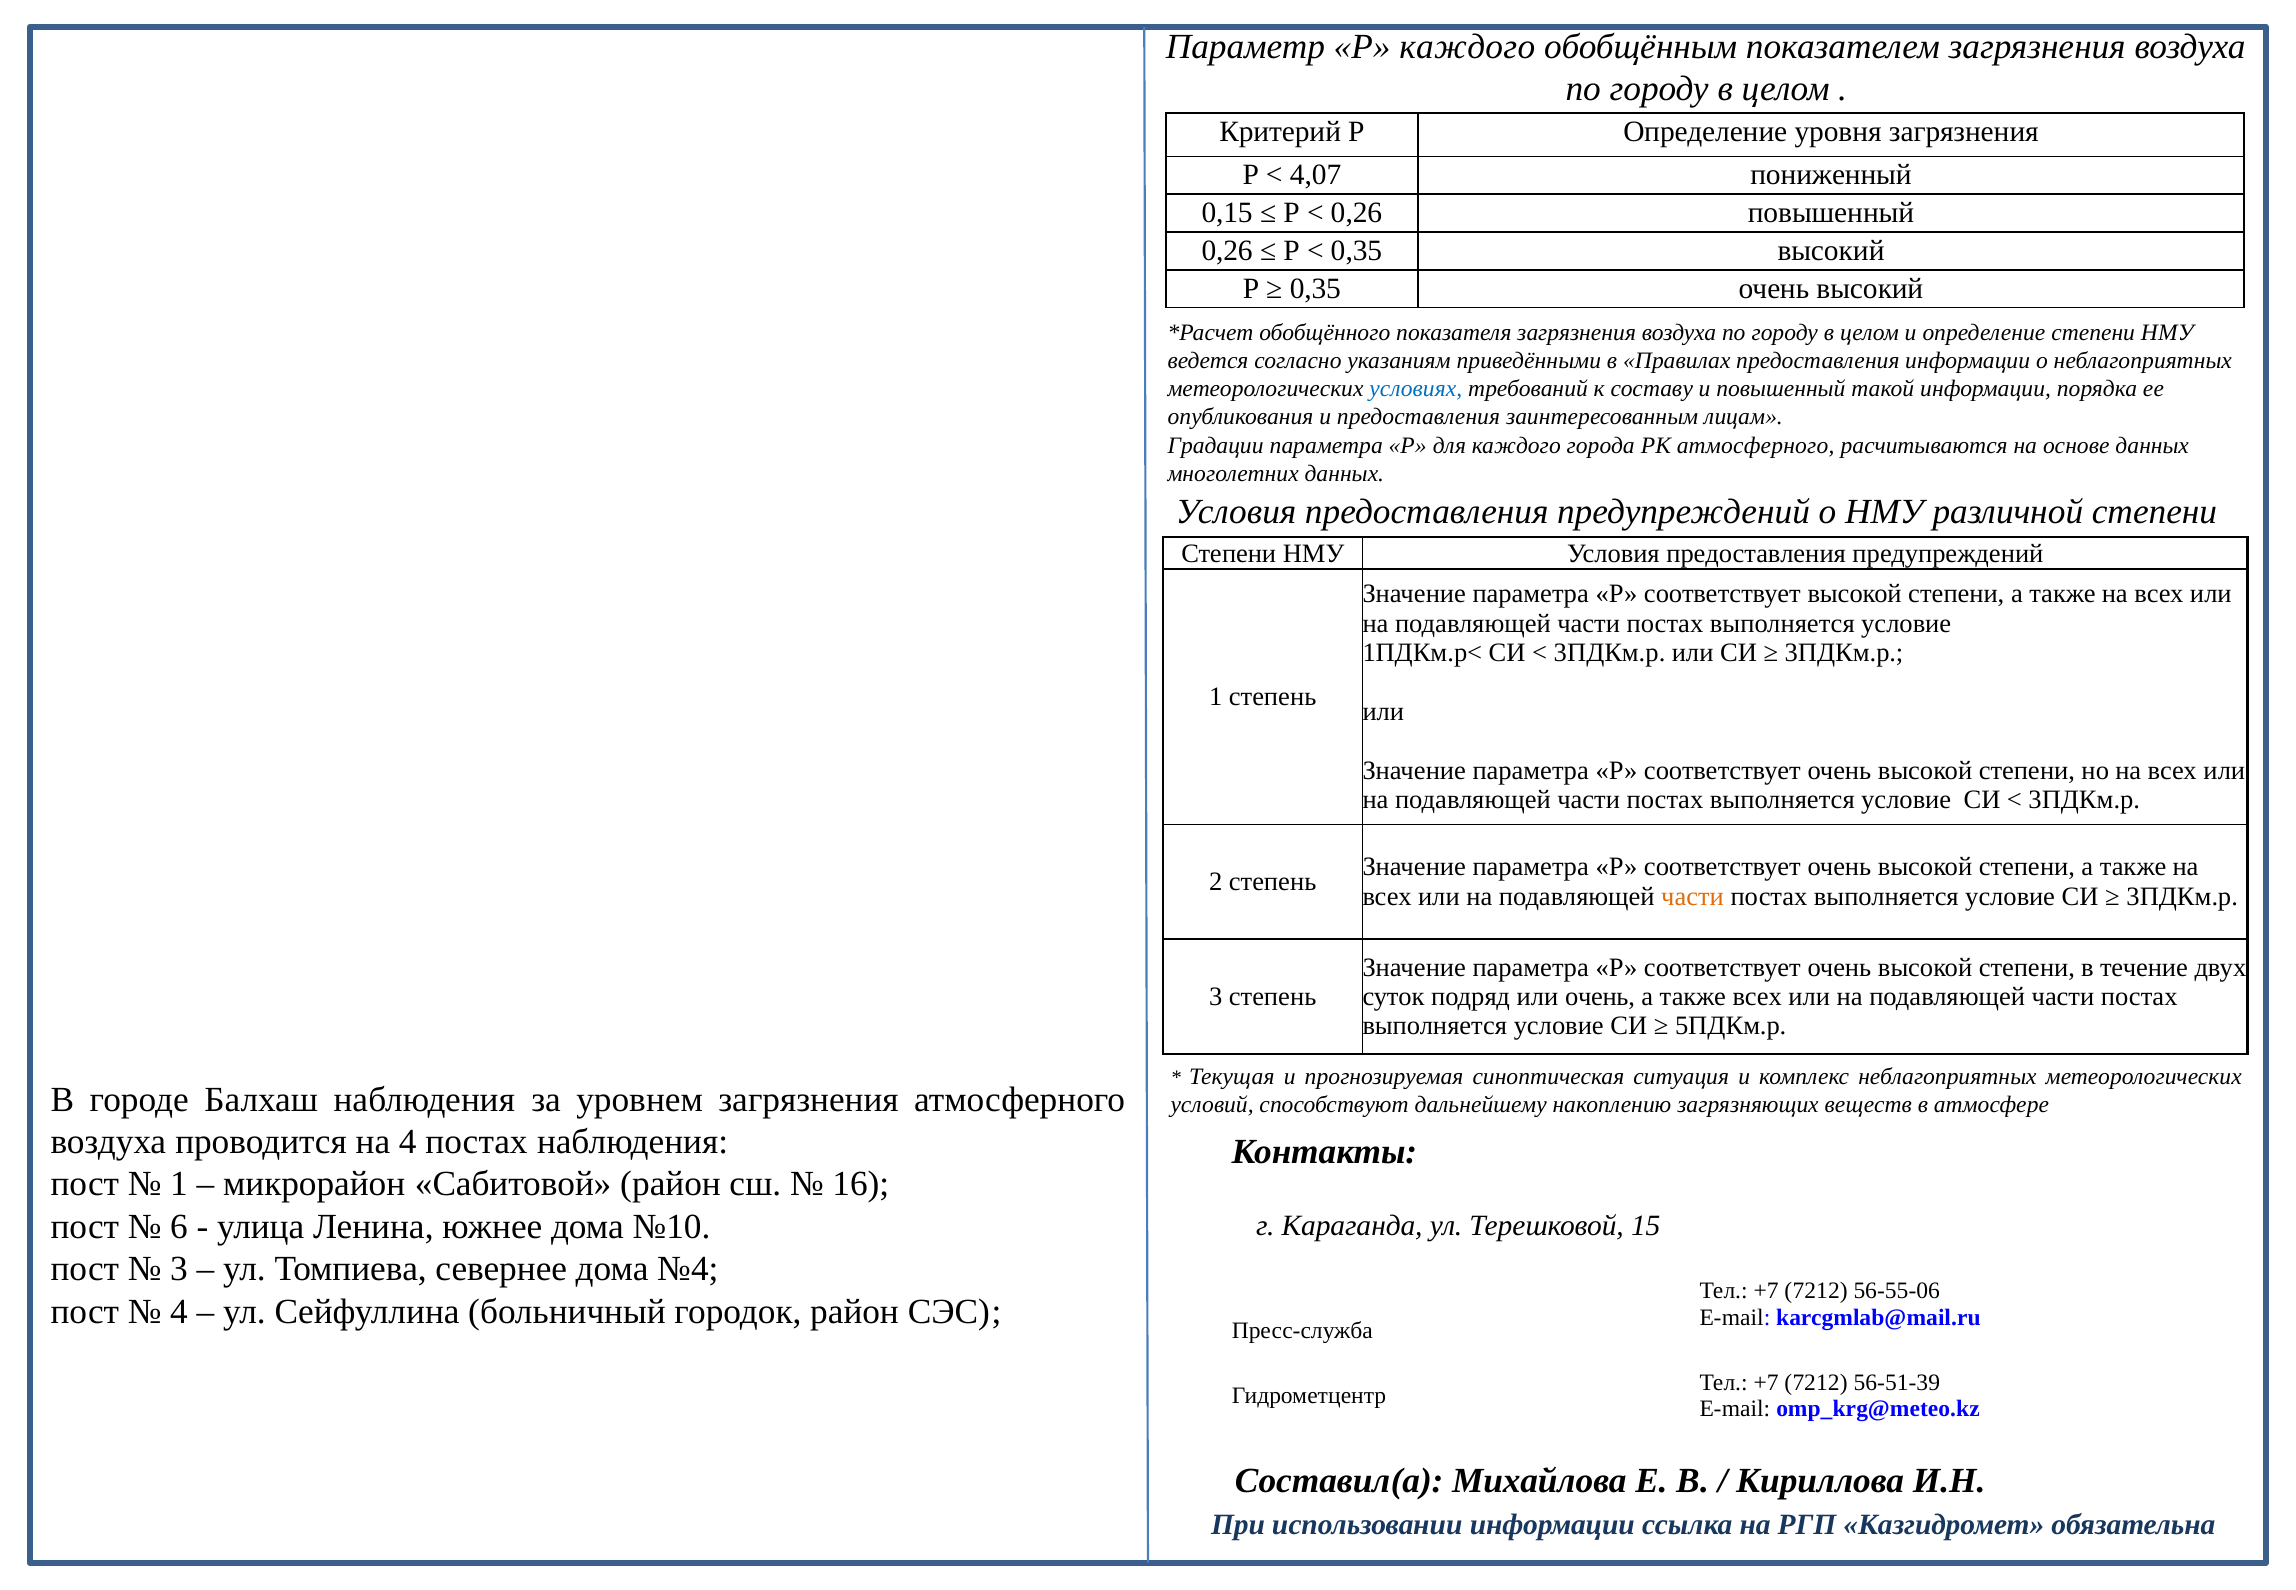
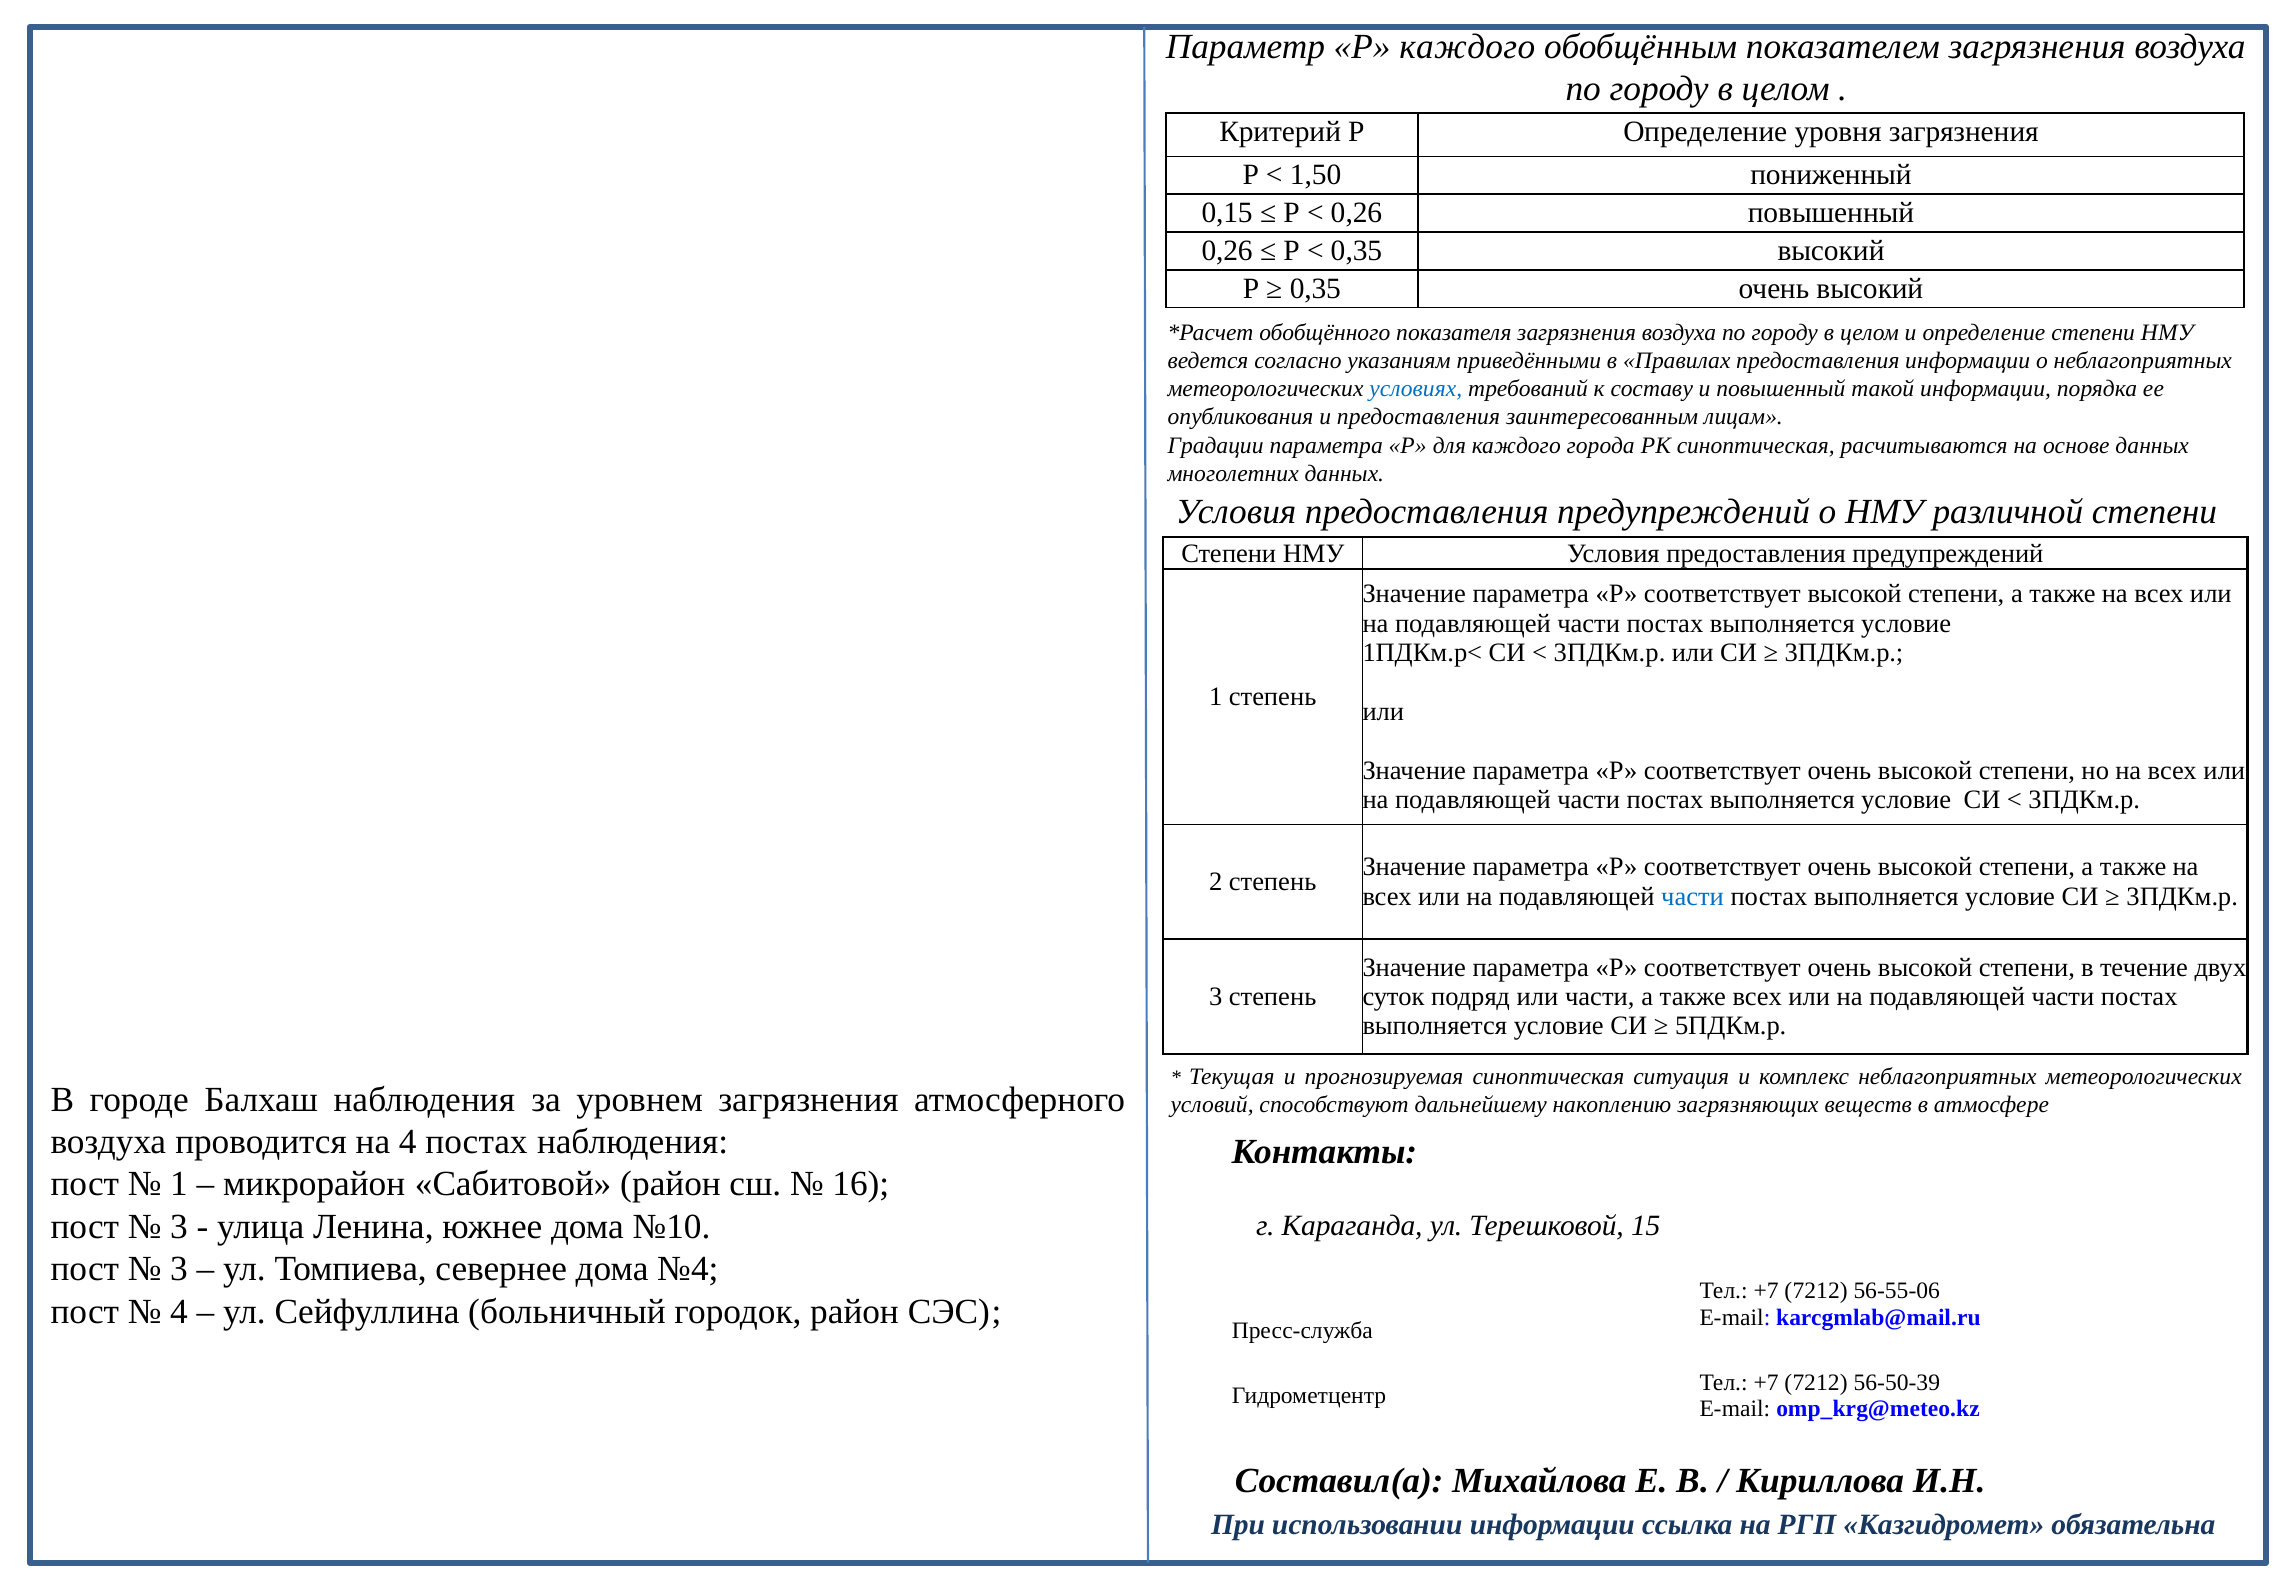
4,07: 4,07 -> 1,50 (1316, 175)
РК атмосферного: атмосферного -> синоптическая (1756, 445)
части colour: orange -> blue (1693, 896)
или очень: очень -> части (1600, 996)
6: 6 -> 3 (179, 1226)
56-51-39: 56-51-39 -> 56-50-39 (1897, 1383)
